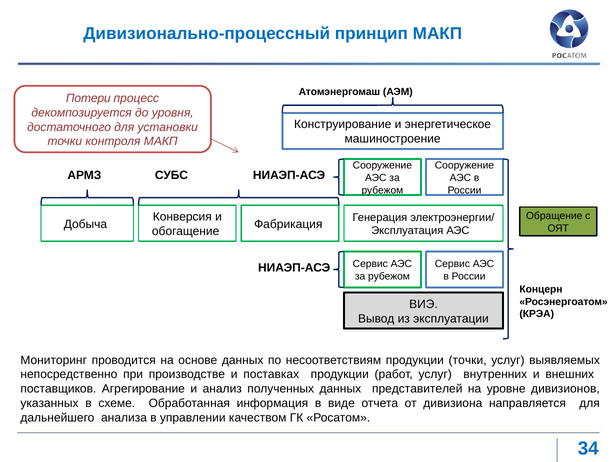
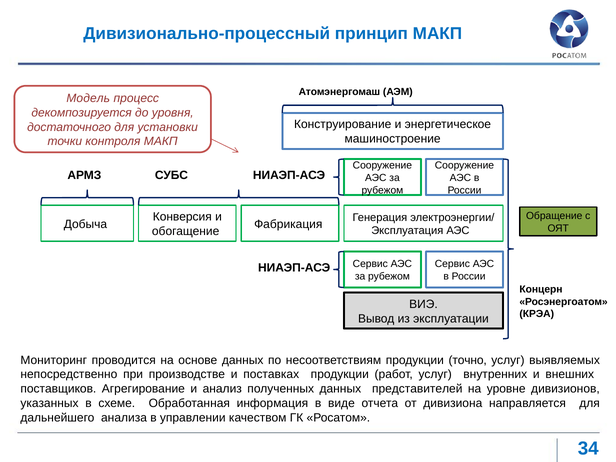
Потери: Потери -> Модель (88, 98)
продукции точки: точки -> точно (468, 360)
